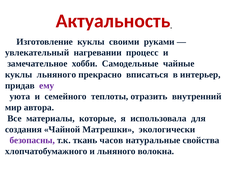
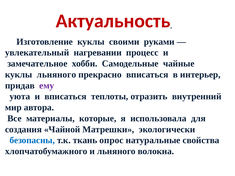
и семейного: семейного -> вписаться (66, 97)
безопасны colour: purple -> blue (32, 140)
часов: часов -> опрос (111, 140)
